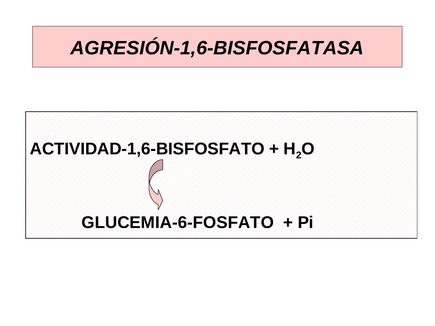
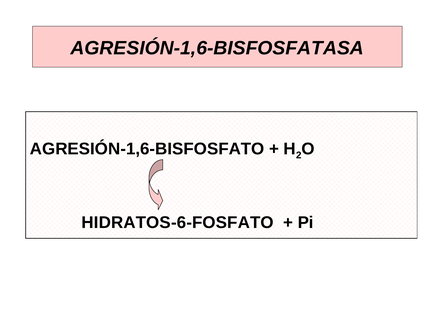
ACTIVIDAD-1,6-BISFOSFATO: ACTIVIDAD-1,6-BISFOSFATO -> AGRESIÓN-1,6-BISFOSFATO (147, 149)
GLUCEMIA-6-FOSFATO: GLUCEMIA-6-FOSFATO -> HIDRATOS-6-FOSFATO (178, 223)
